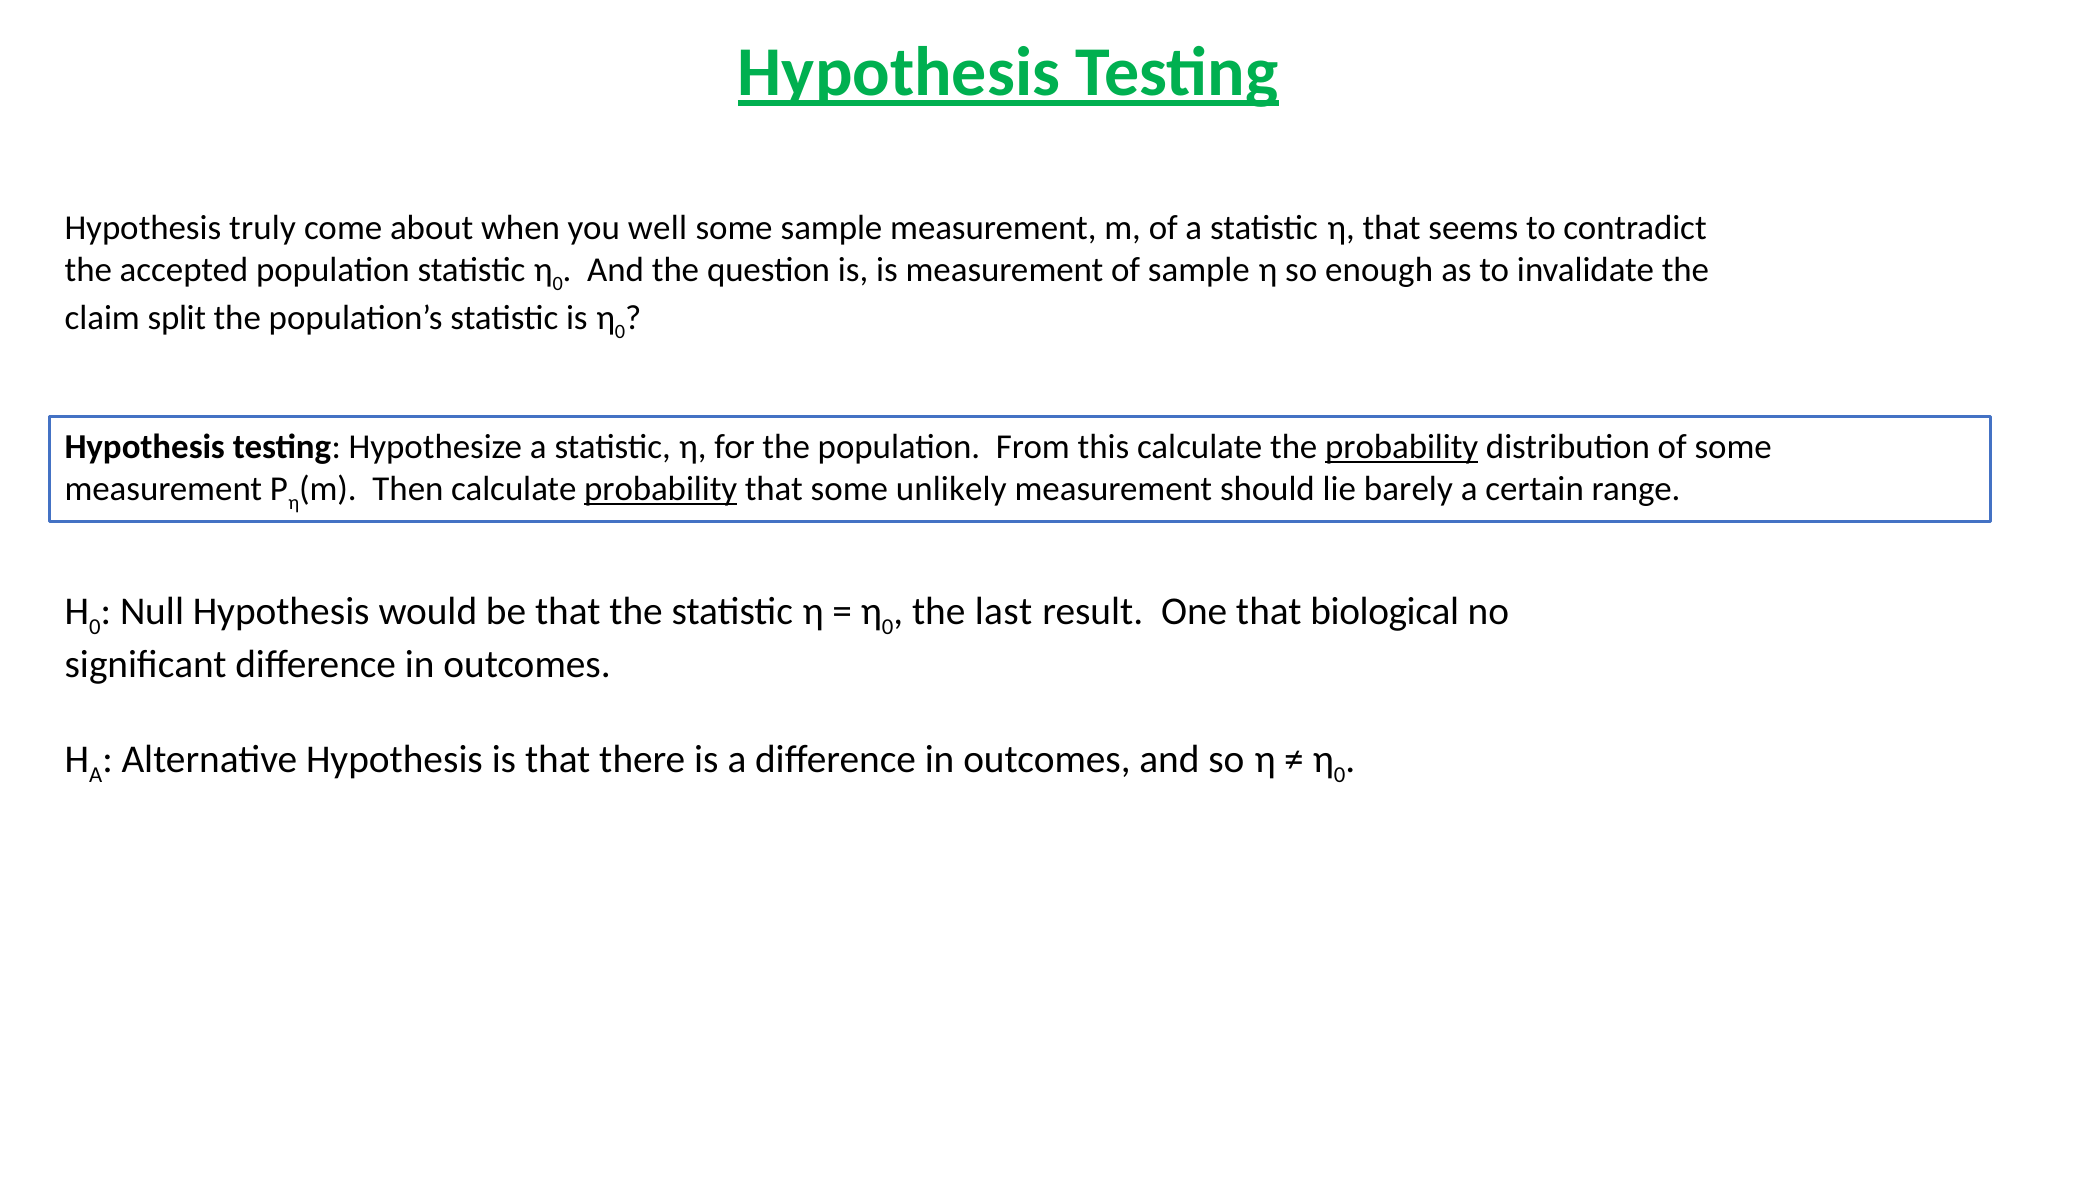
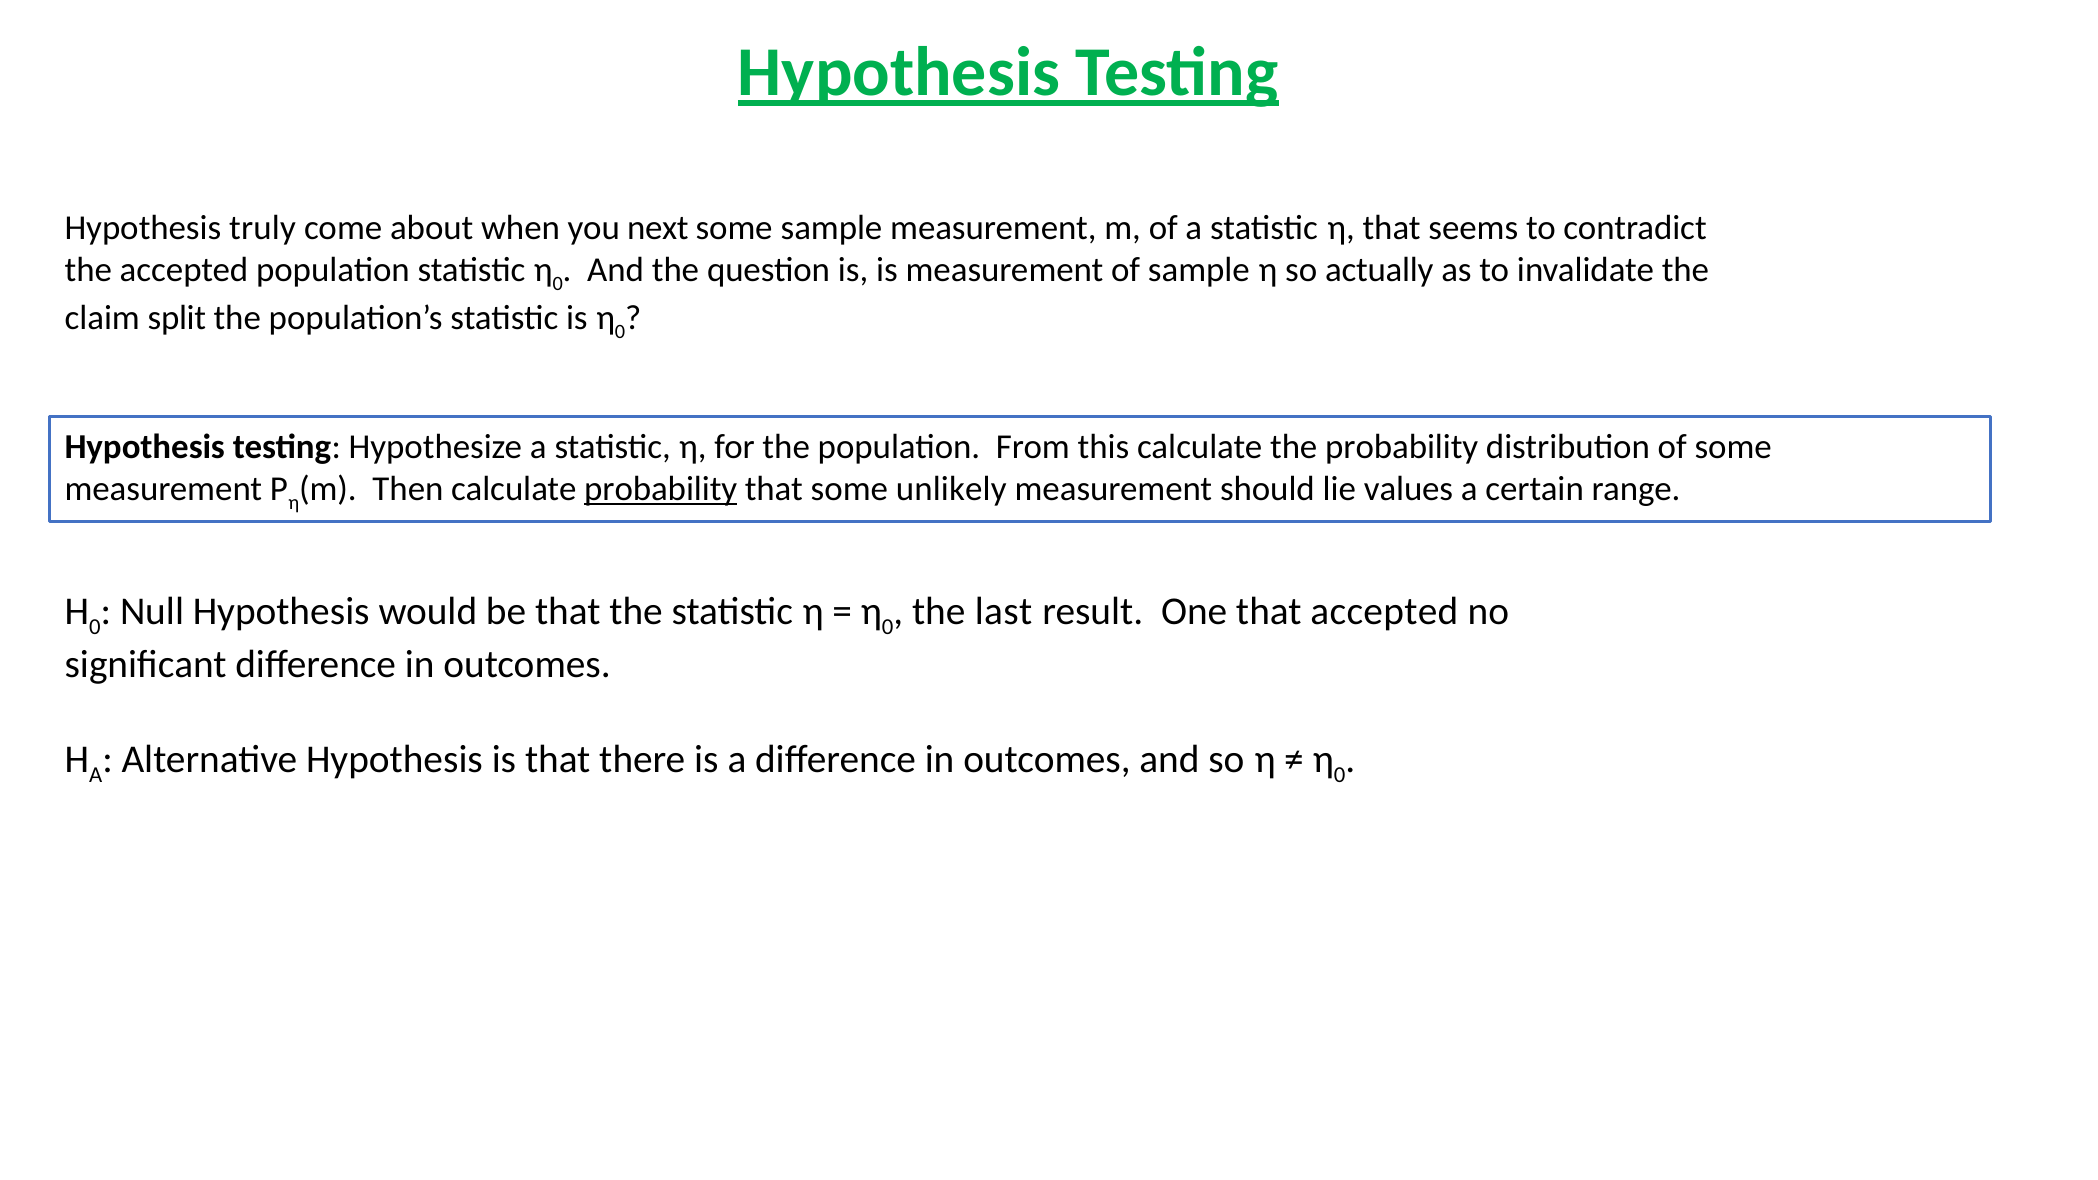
well: well -> next (658, 228)
enough: enough -> actually (1379, 270)
probability underline: present -> none (1402, 447)
barely: barely -> values (1409, 489)
that biological: biological -> accepted (1384, 611)
